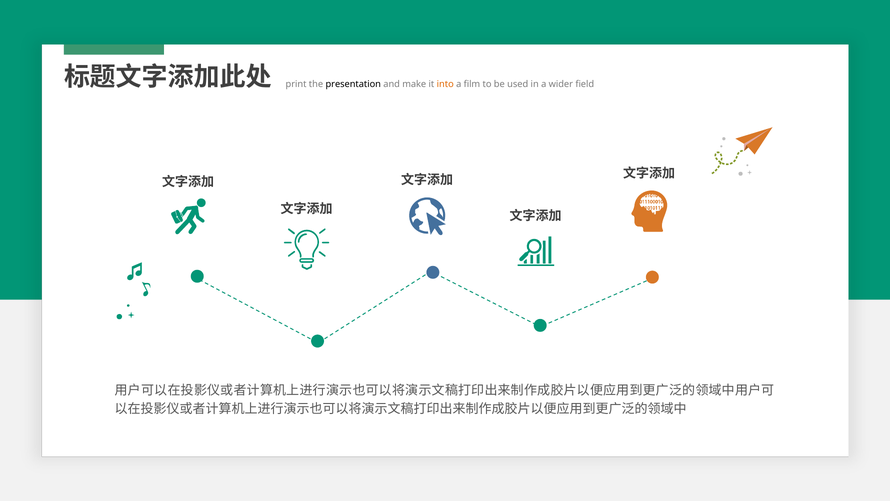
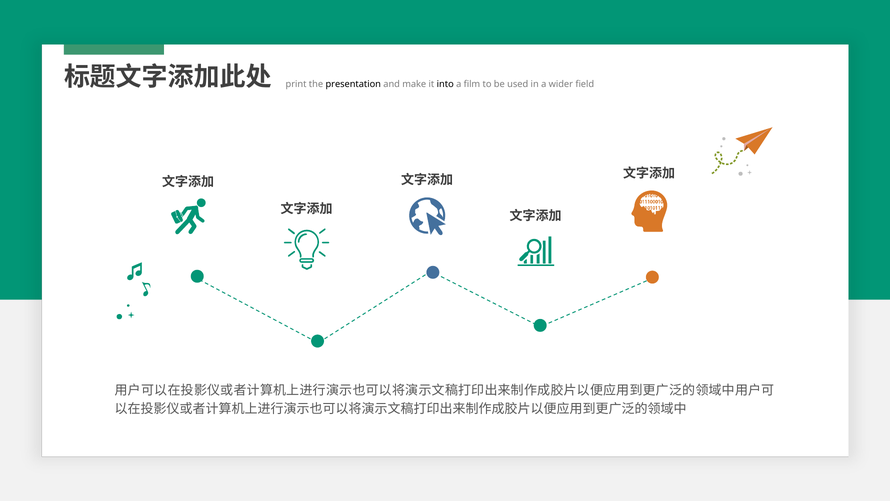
into colour: orange -> black (445, 84)
